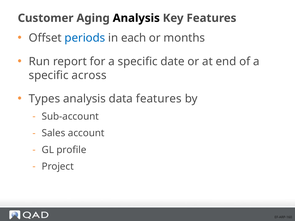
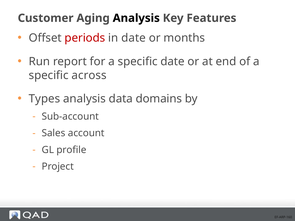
periods colour: blue -> red (85, 38)
in each: each -> date (134, 38)
data features: features -> domains (159, 99)
